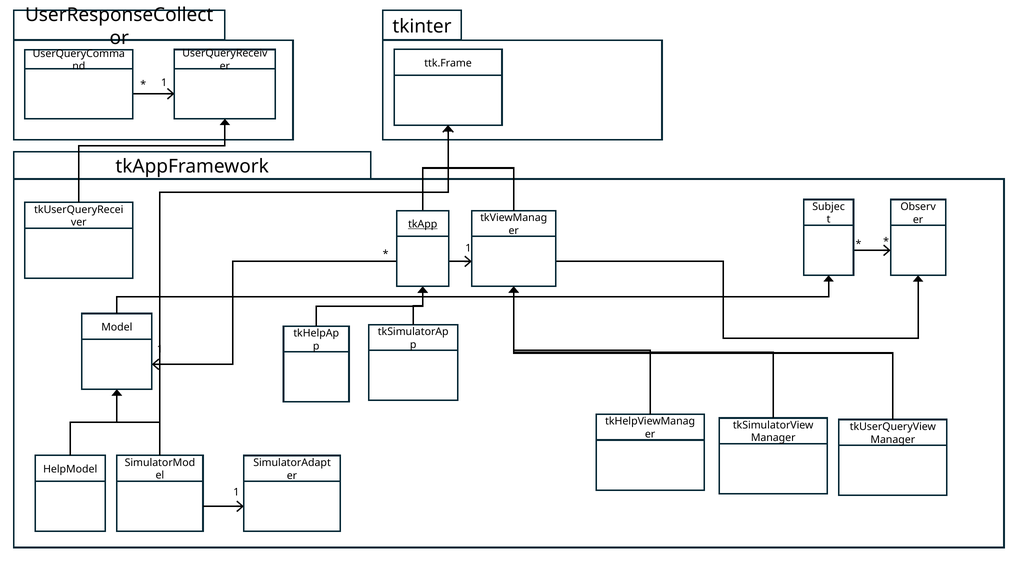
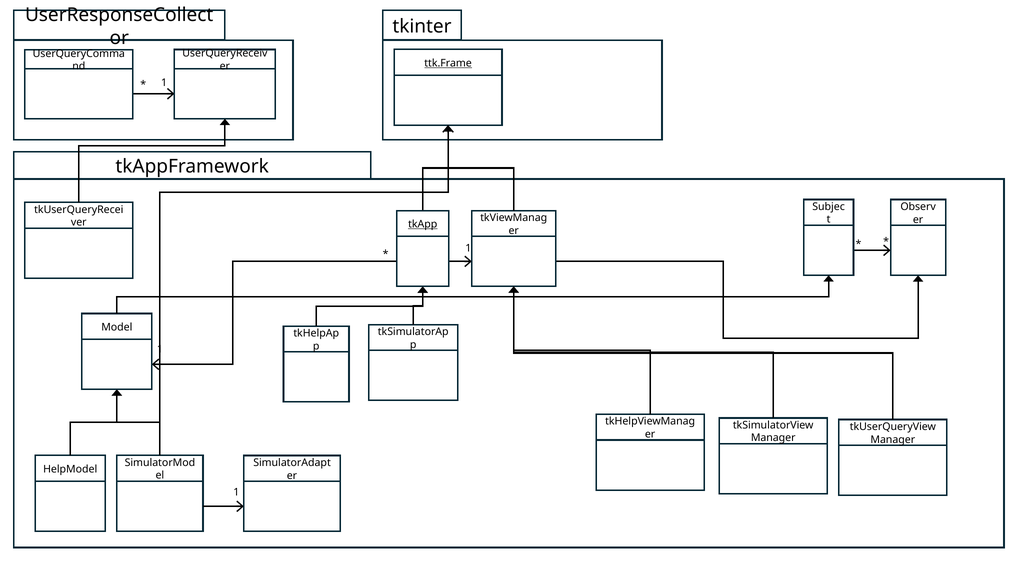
ttk.Frame underline: none -> present (448, 63)
